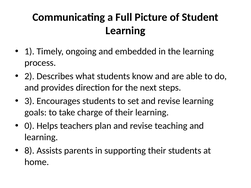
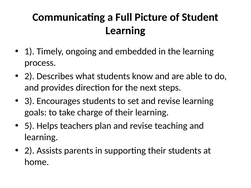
0: 0 -> 5 (29, 126)
8: 8 -> 2 (29, 151)
